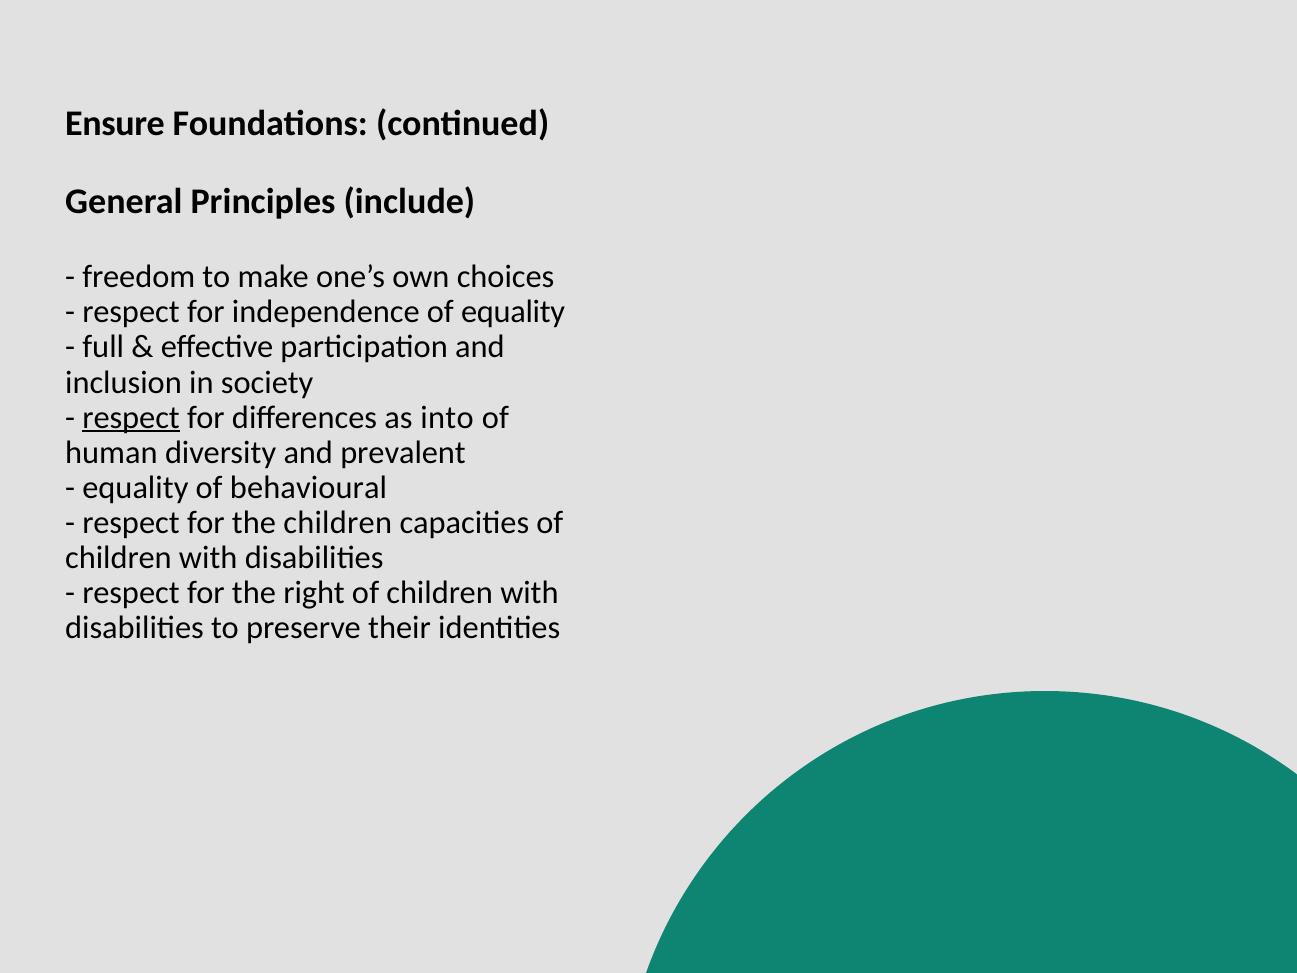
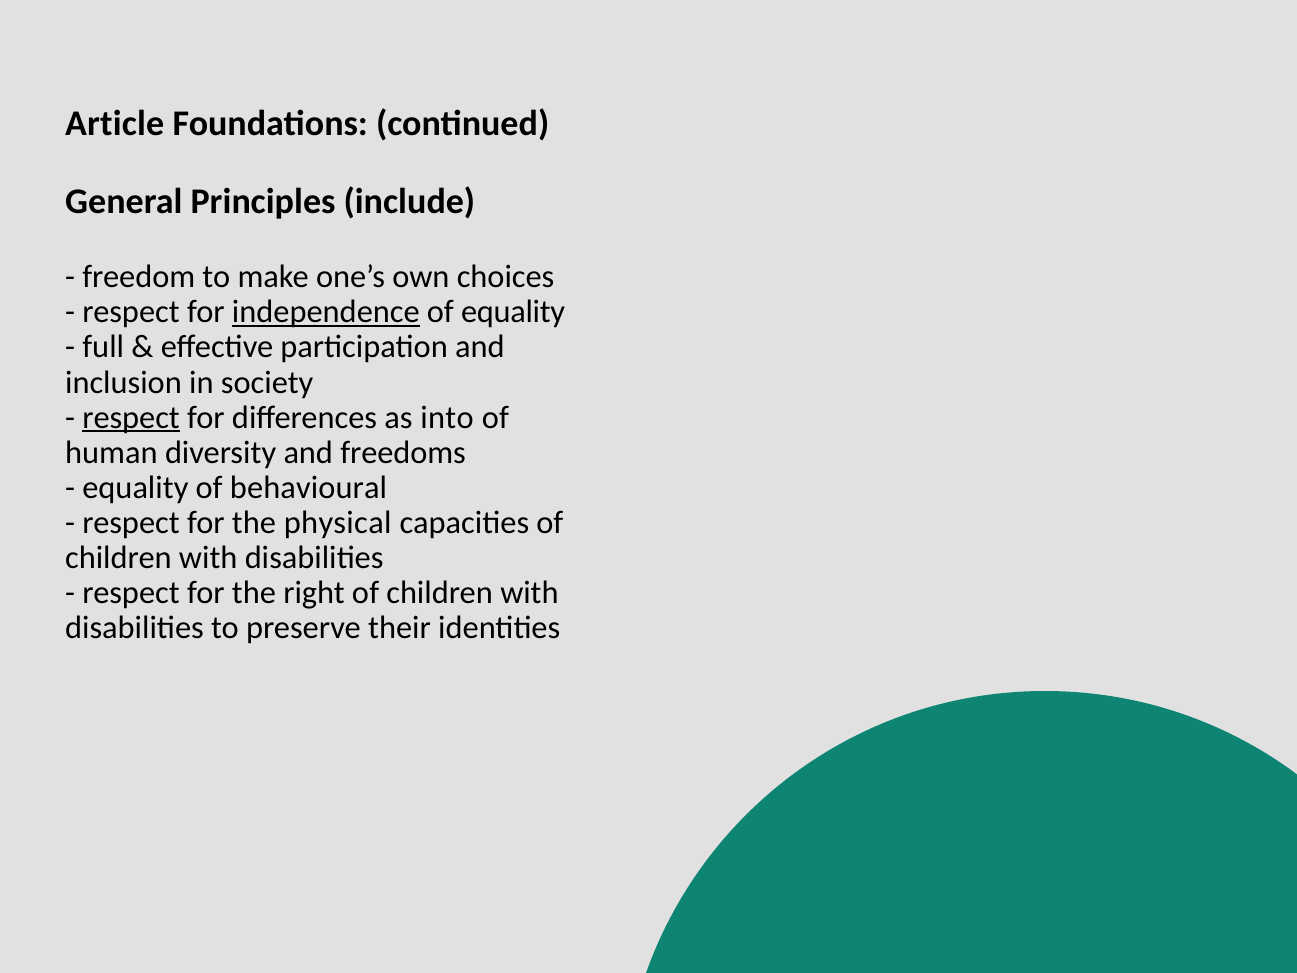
Ensure: Ensure -> Article (115, 123)
independence underline: none -> present (326, 312)
prevalent: prevalent -> freedoms (403, 452)
the children: children -> physical (338, 522)
